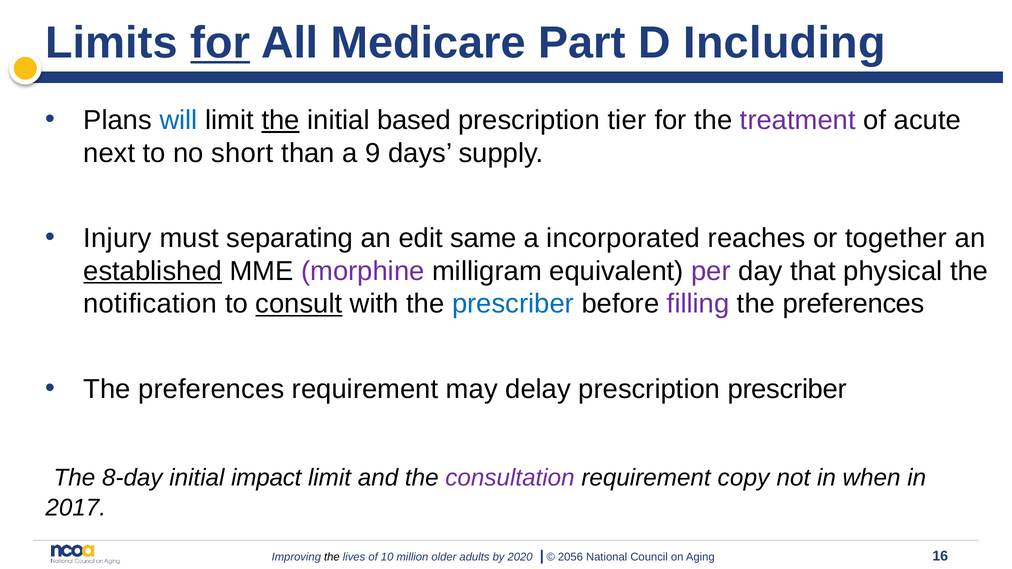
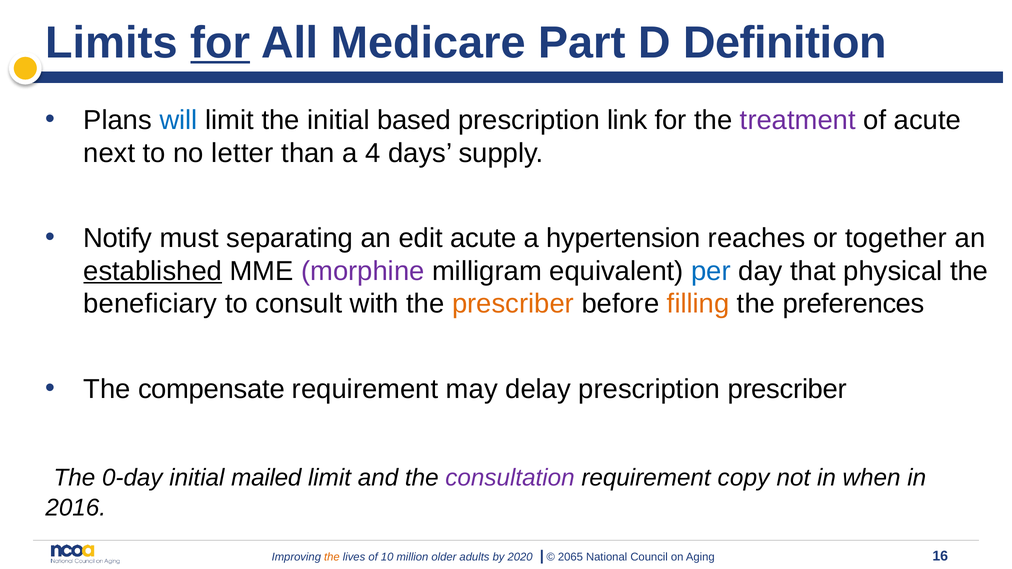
Including: Including -> Definition (785, 43)
the underline: present -> none (281, 120)
tier: tier -> link (627, 120)
short: short -> letter (242, 153)
9: 9 -> 4 (373, 153)
Injury: Injury -> Notify (118, 238)
edit same: same -> acute (483, 238)
incorporated: incorporated -> hypertension (623, 238)
per colour: purple -> blue (711, 271)
notification: notification -> beneficiary (150, 304)
consult underline: present -> none (299, 304)
prescriber colour: blue -> orange (513, 304)
filling colour: purple -> orange (698, 304)
preferences: preferences -> compensate (211, 389)
8-day: 8-day -> 0-day (132, 478)
impact: impact -> mailed (266, 478)
2017: 2017 -> 2016 (76, 508)
the colour: black -> orange (332, 557)
2056: 2056 -> 2065 (570, 557)
